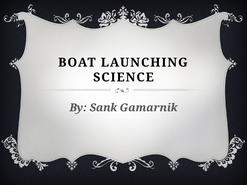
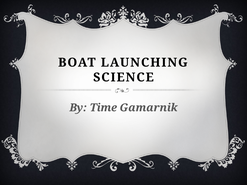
Sank: Sank -> Time (103, 108)
